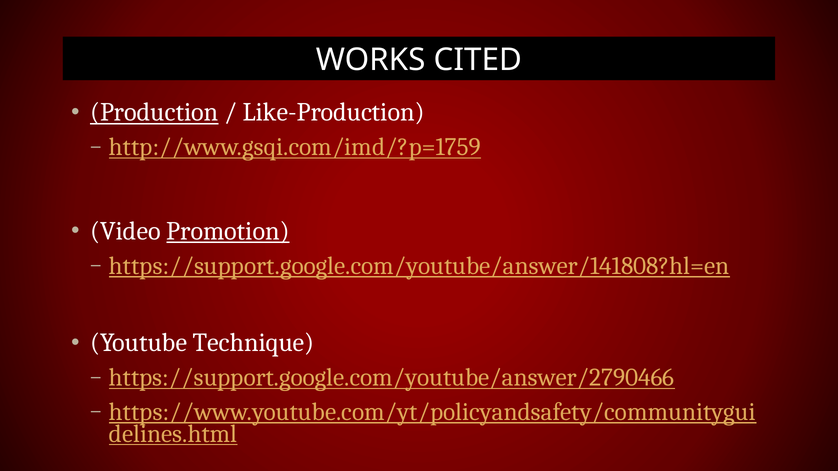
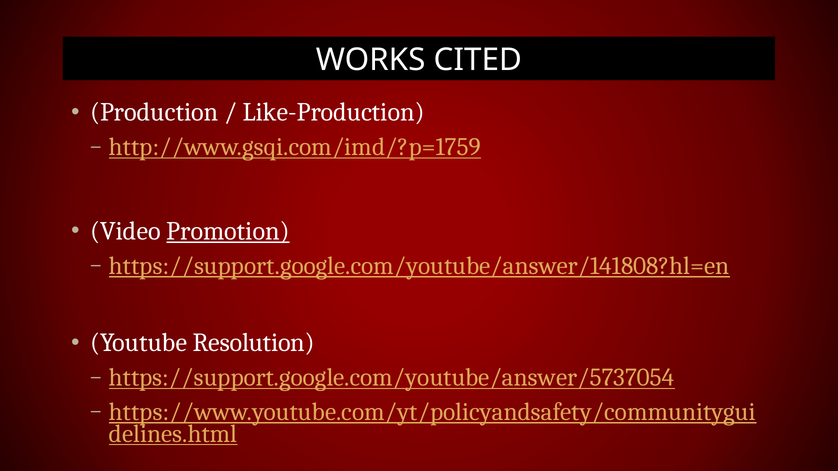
Production underline: present -> none (154, 112)
Technique: Technique -> Resolution (254, 343)
https://support.google.com/youtube/answer/2790466: https://support.google.com/youtube/answer/2790466 -> https://support.google.com/youtube/answer/5737054 (392, 378)
